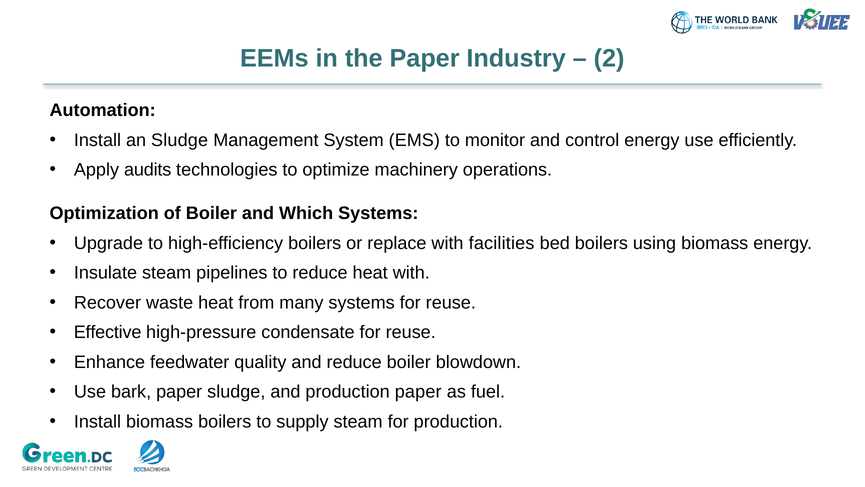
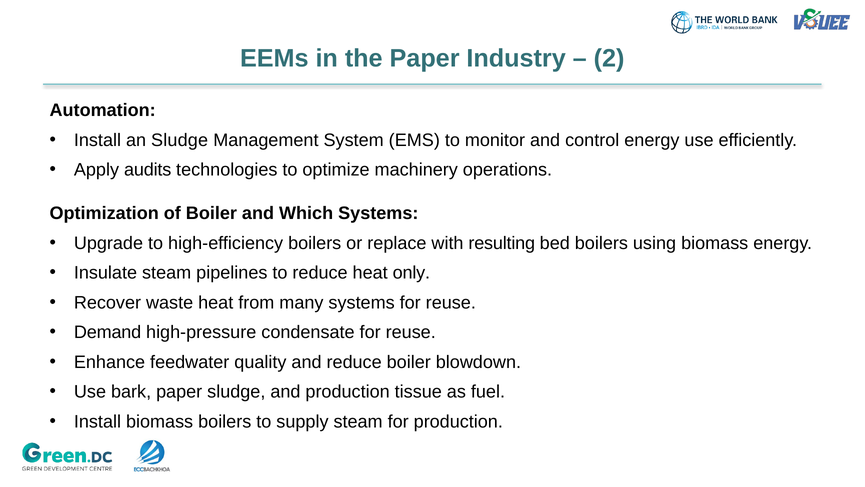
facilities: facilities -> resulting (502, 243)
heat with: with -> only (411, 273)
Effective: Effective -> Demand (108, 332)
production paper: paper -> tissue (418, 392)
